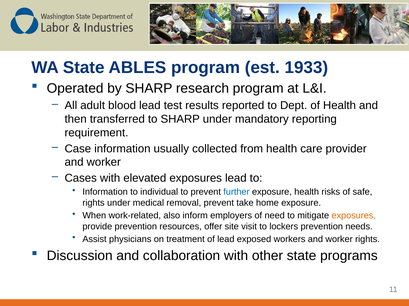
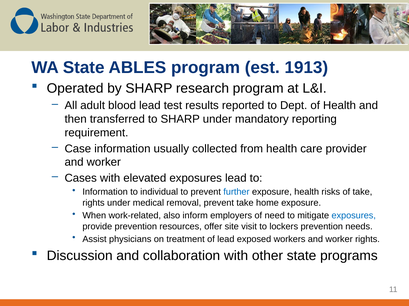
1933: 1933 -> 1913 (306, 68)
of safe: safe -> take (362, 192)
exposures colour: orange -> blue (354, 216)
